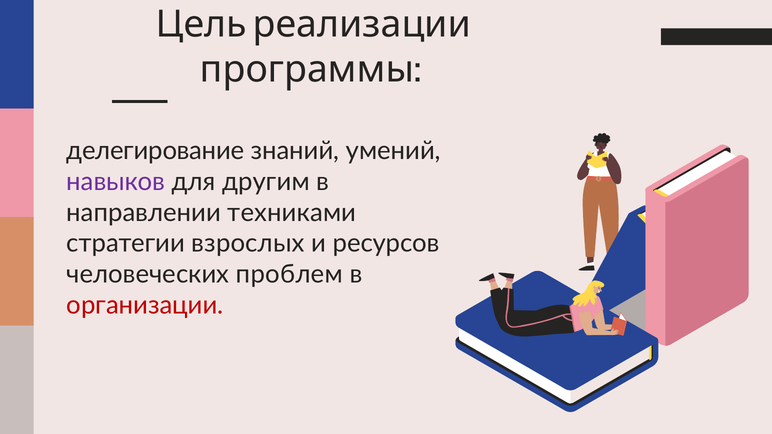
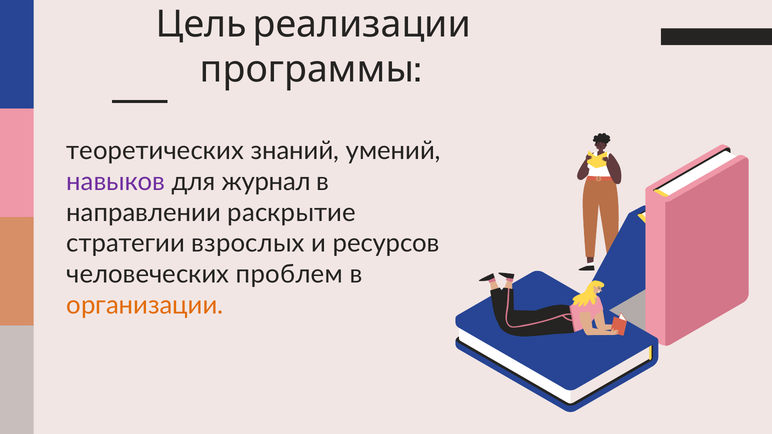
делегирование: делегирование -> теоретических (155, 151)
другим: другим -> журнал (266, 182)
техниками: техниками -> раскрытие (292, 213)
организации colour: red -> orange (145, 305)
